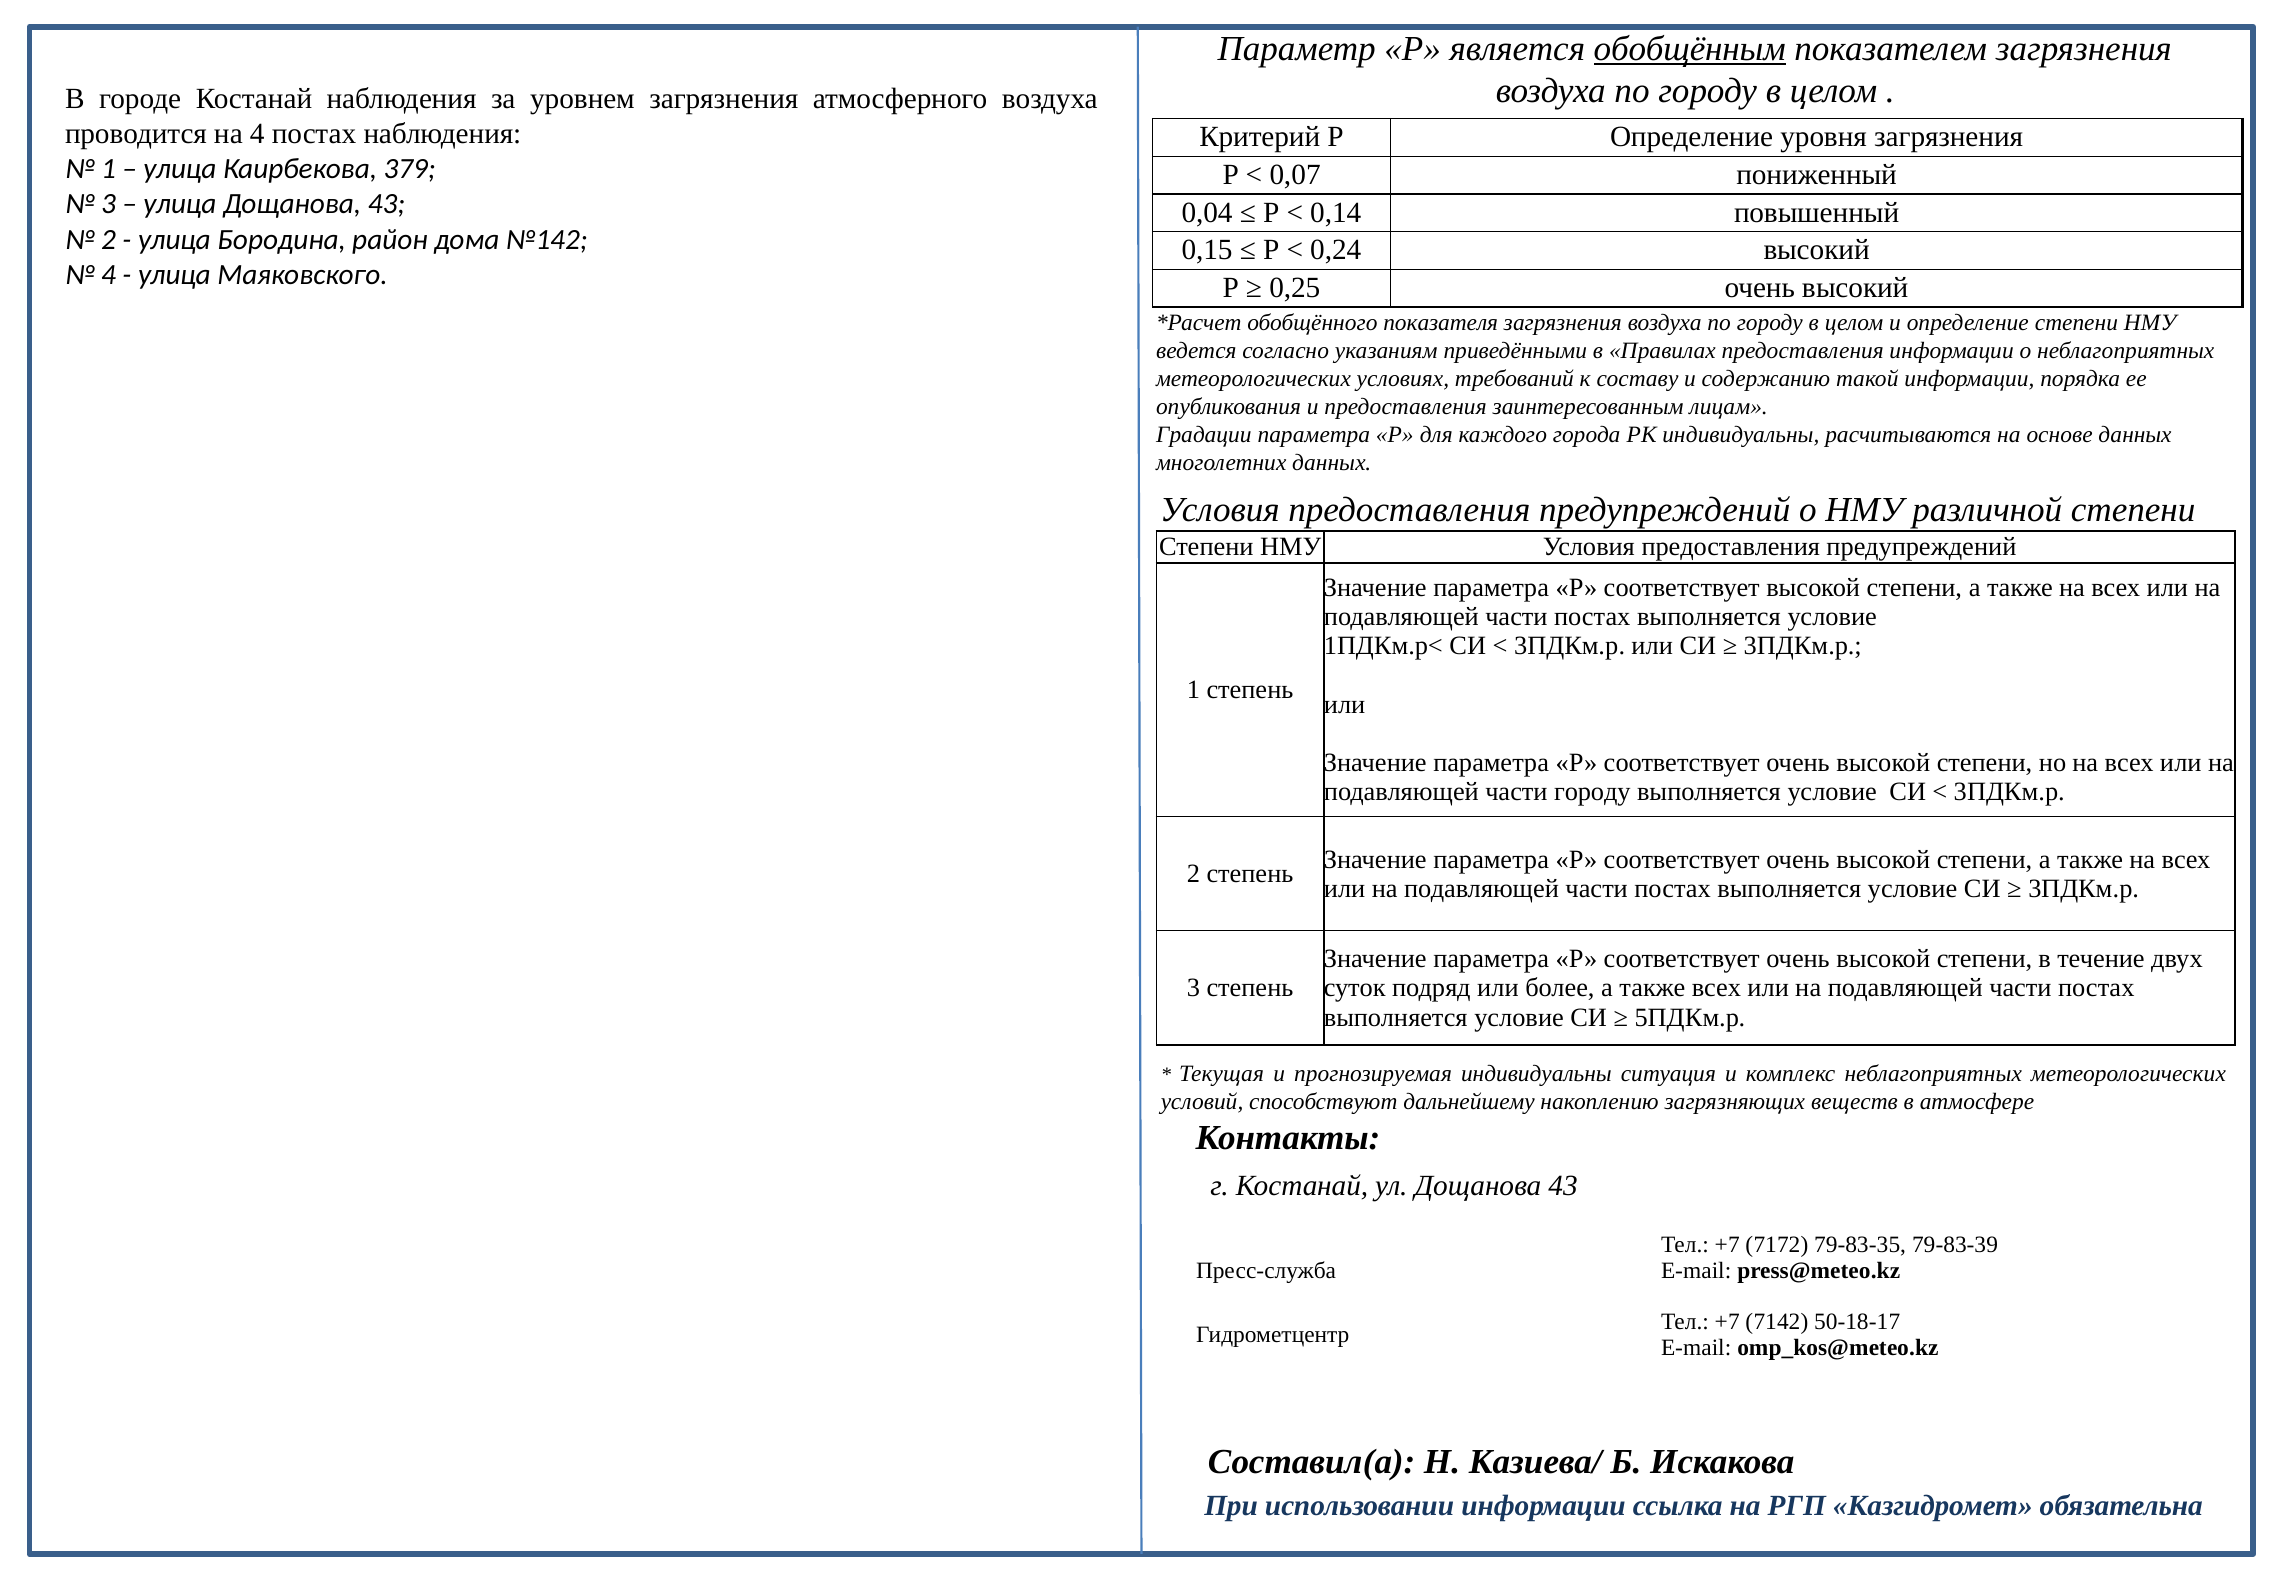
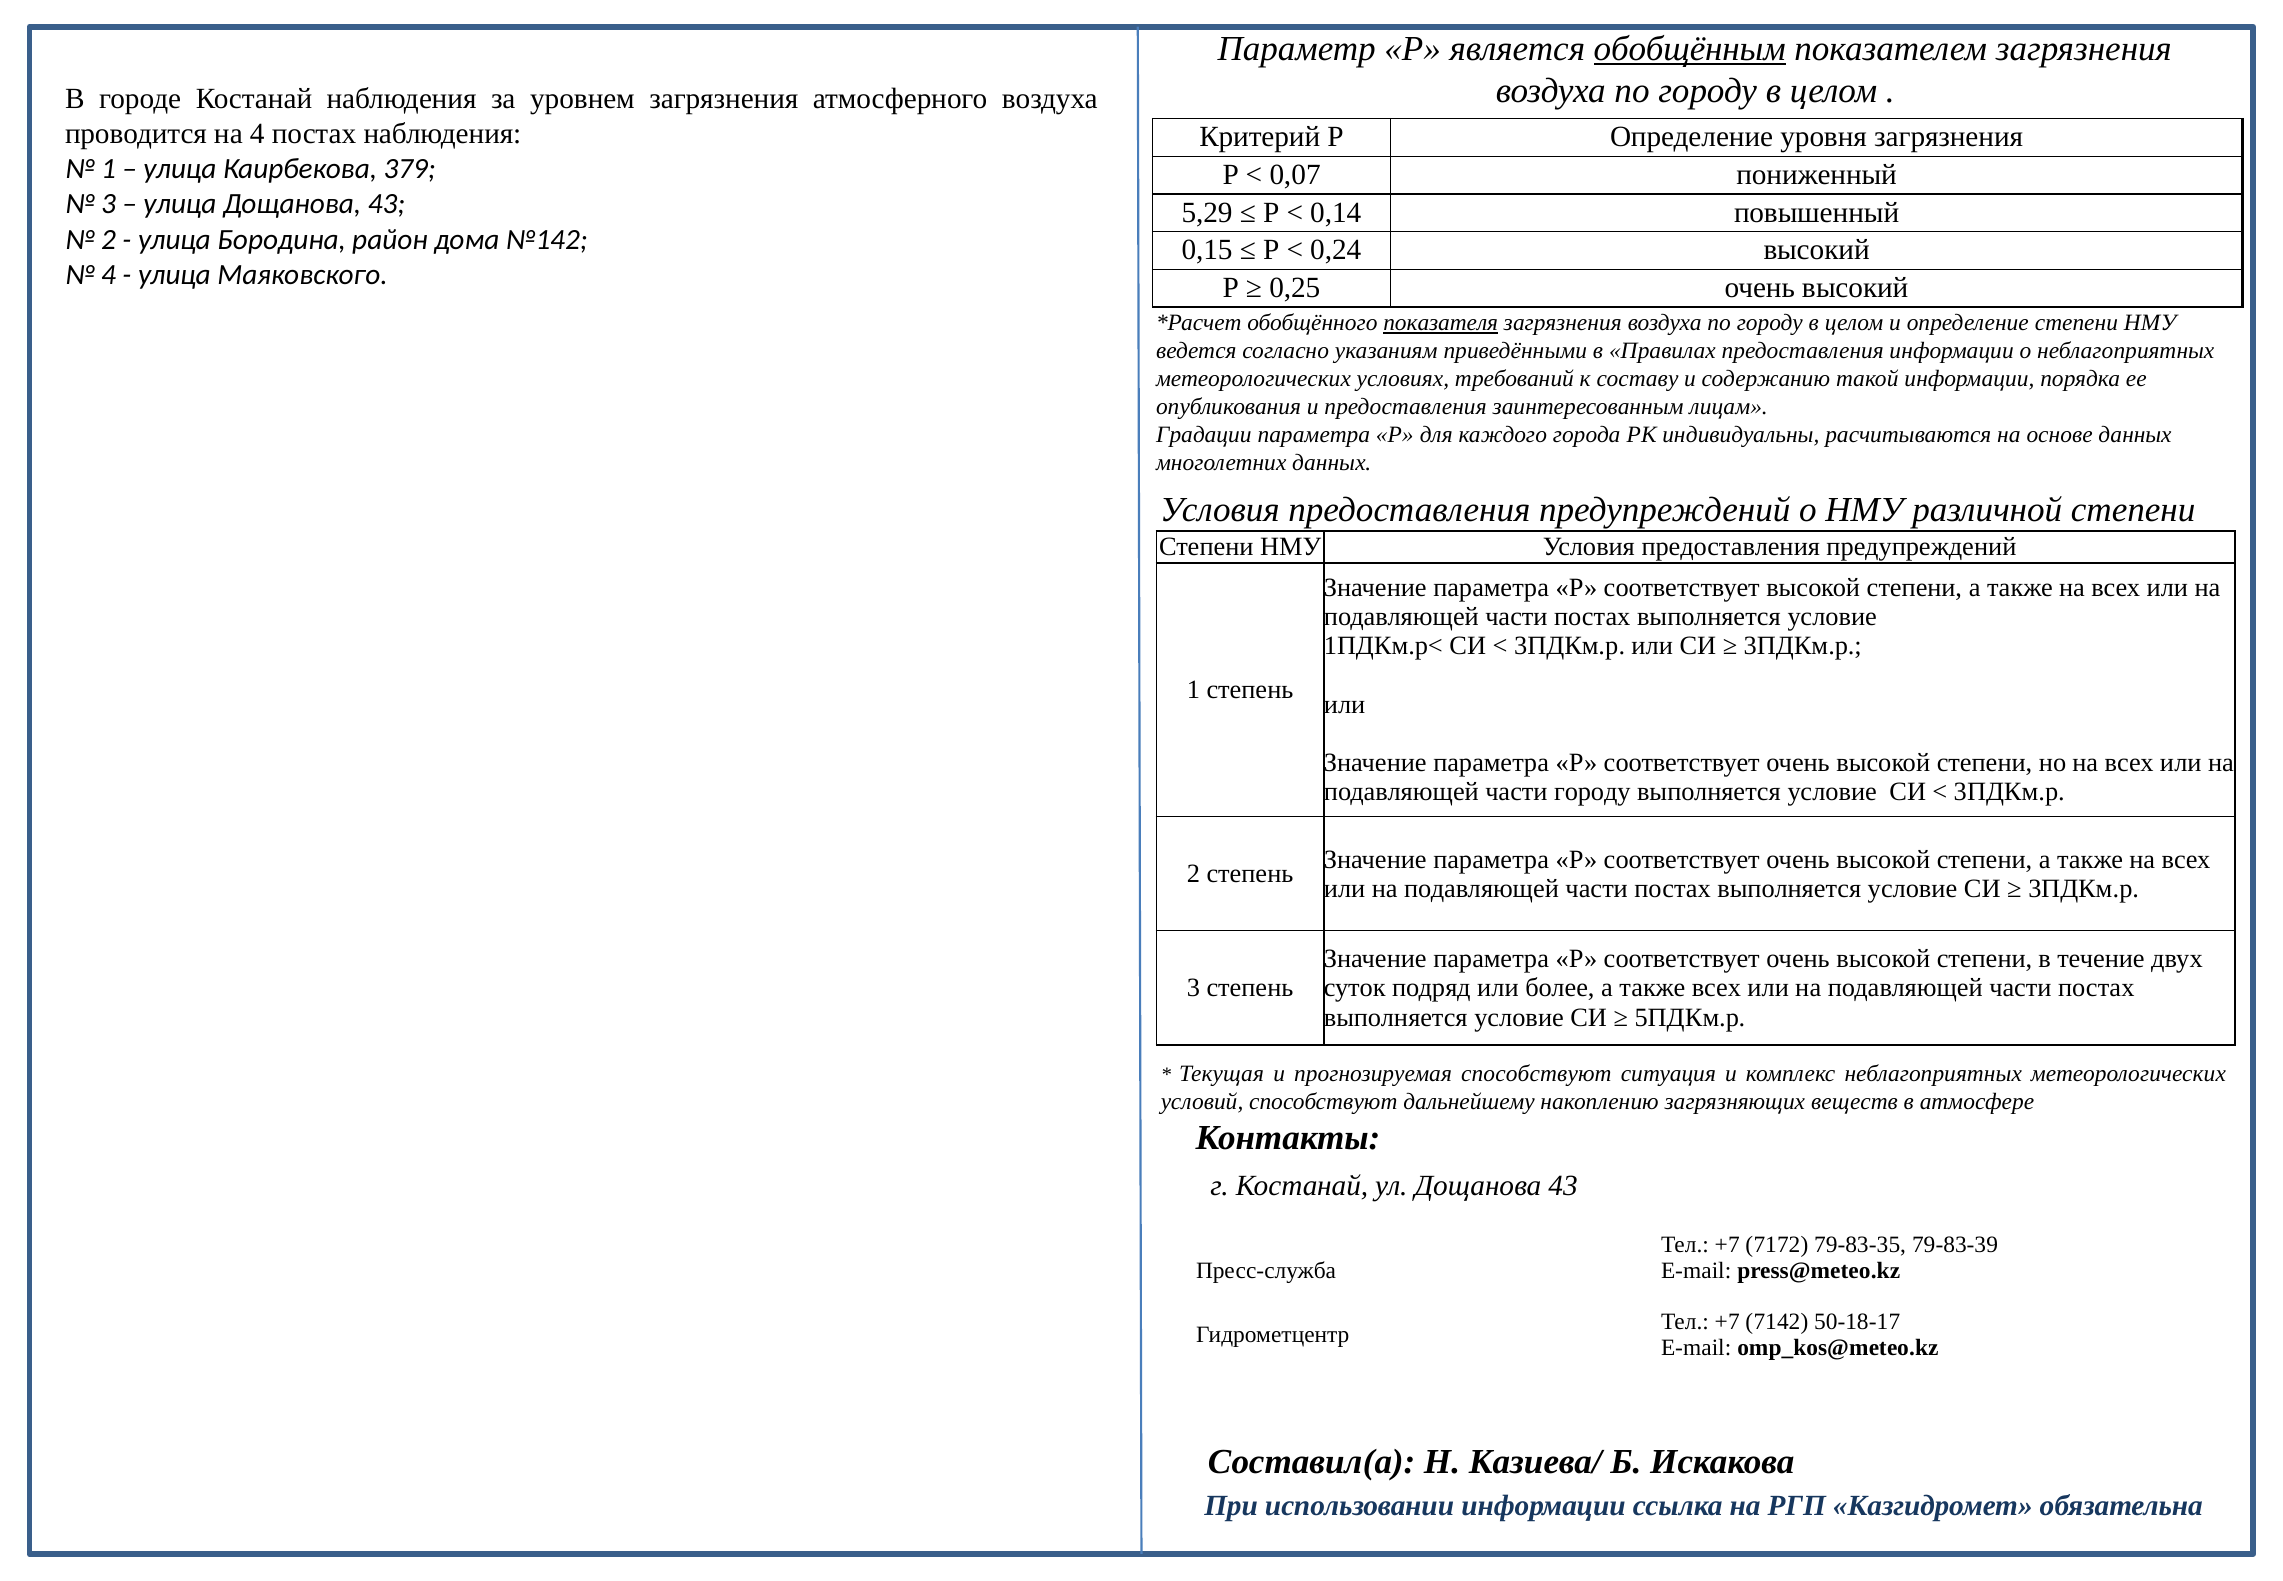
0,04: 0,04 -> 5,29 (1207, 212)
показателя underline: none -> present (1441, 323)
прогнозируемая индивидуальны: индивидуальны -> способствуют (1536, 1073)
